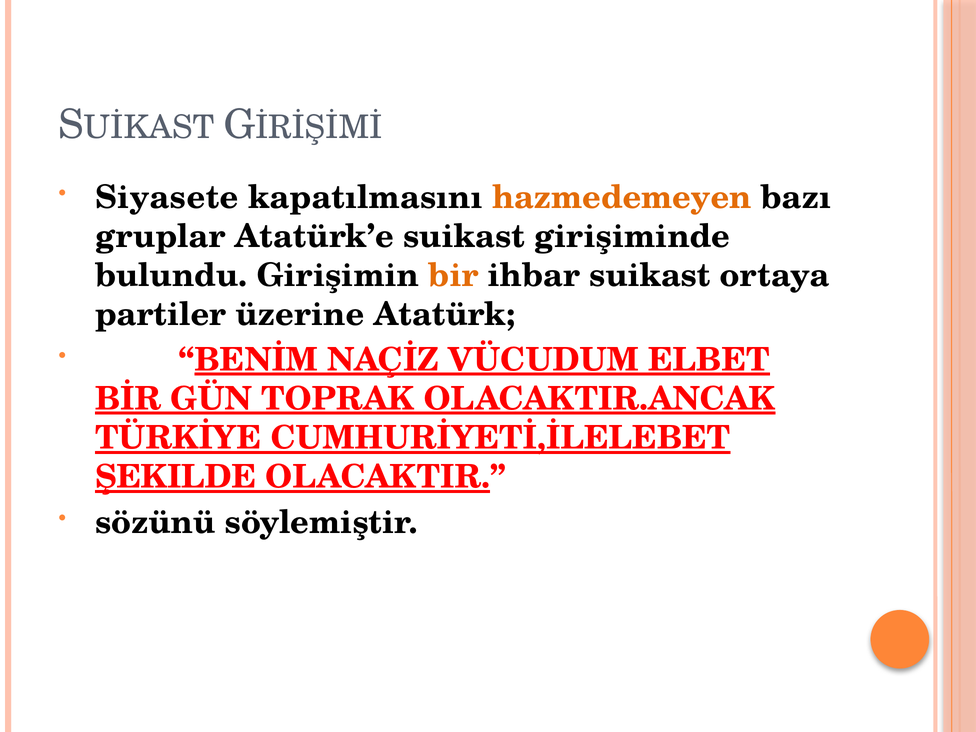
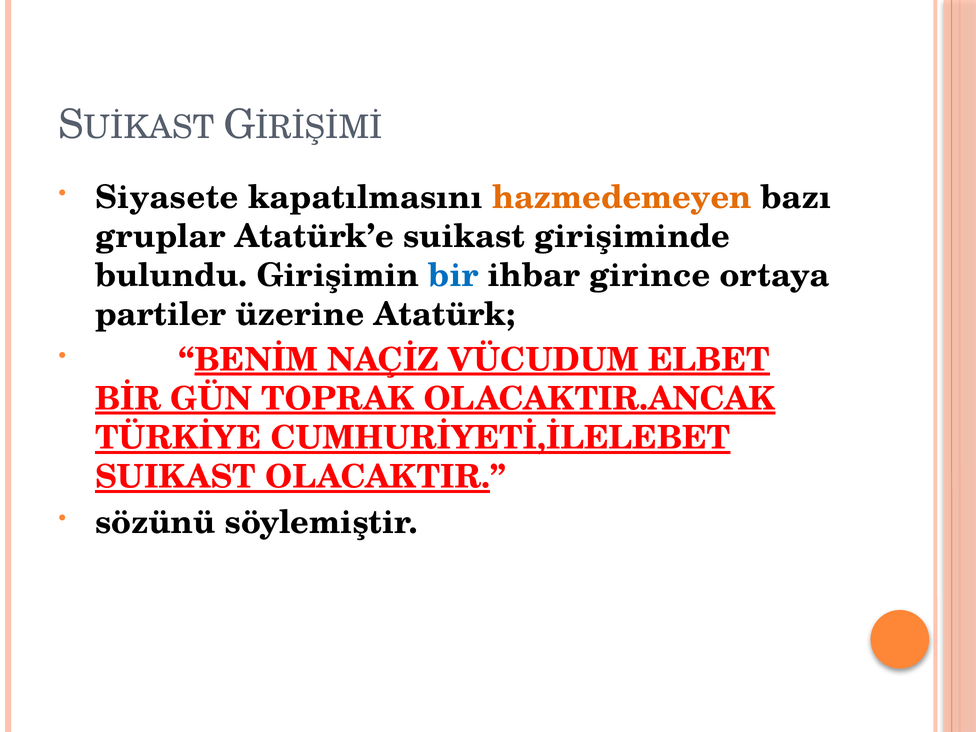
bir colour: orange -> blue (454, 275)
ihbar suikast: suikast -> girince (650, 275)
ŞEKILDE: ŞEKILDE -> SUIKAST (175, 477)
